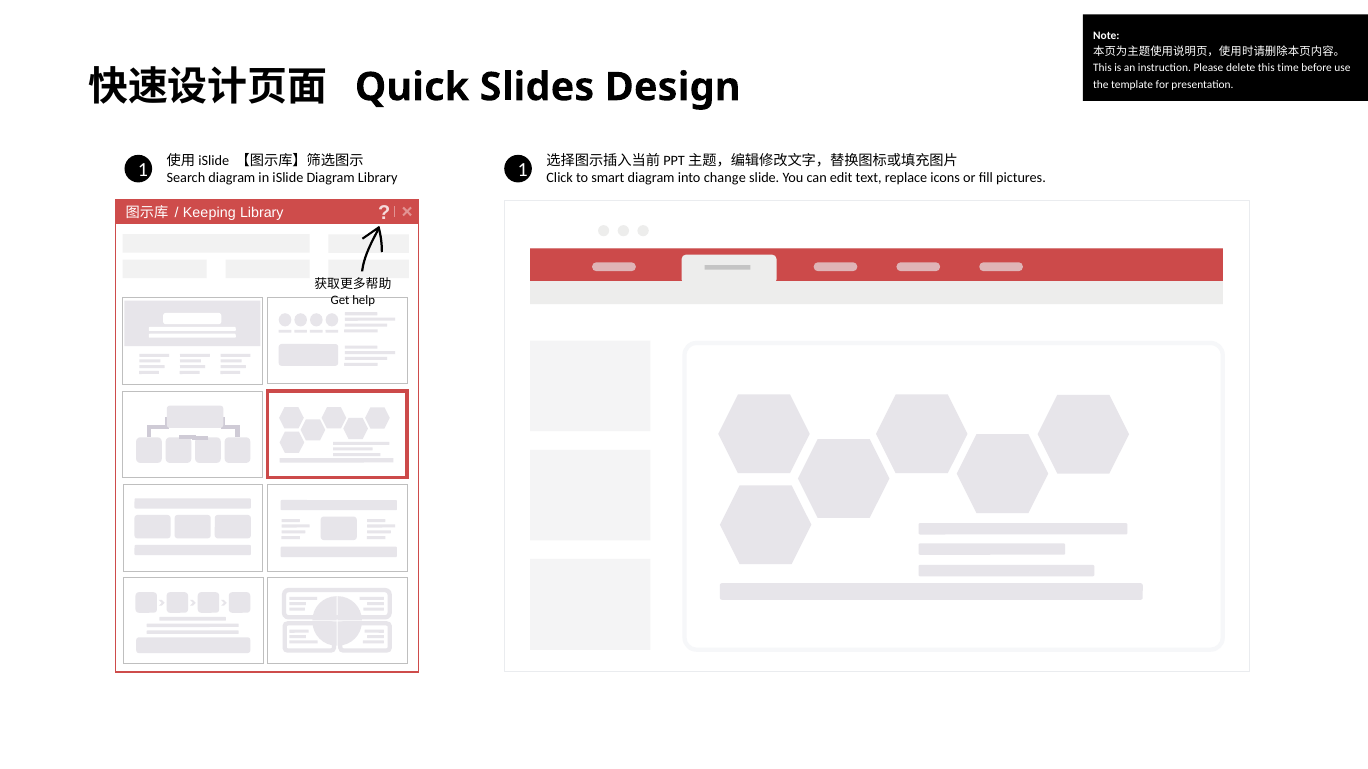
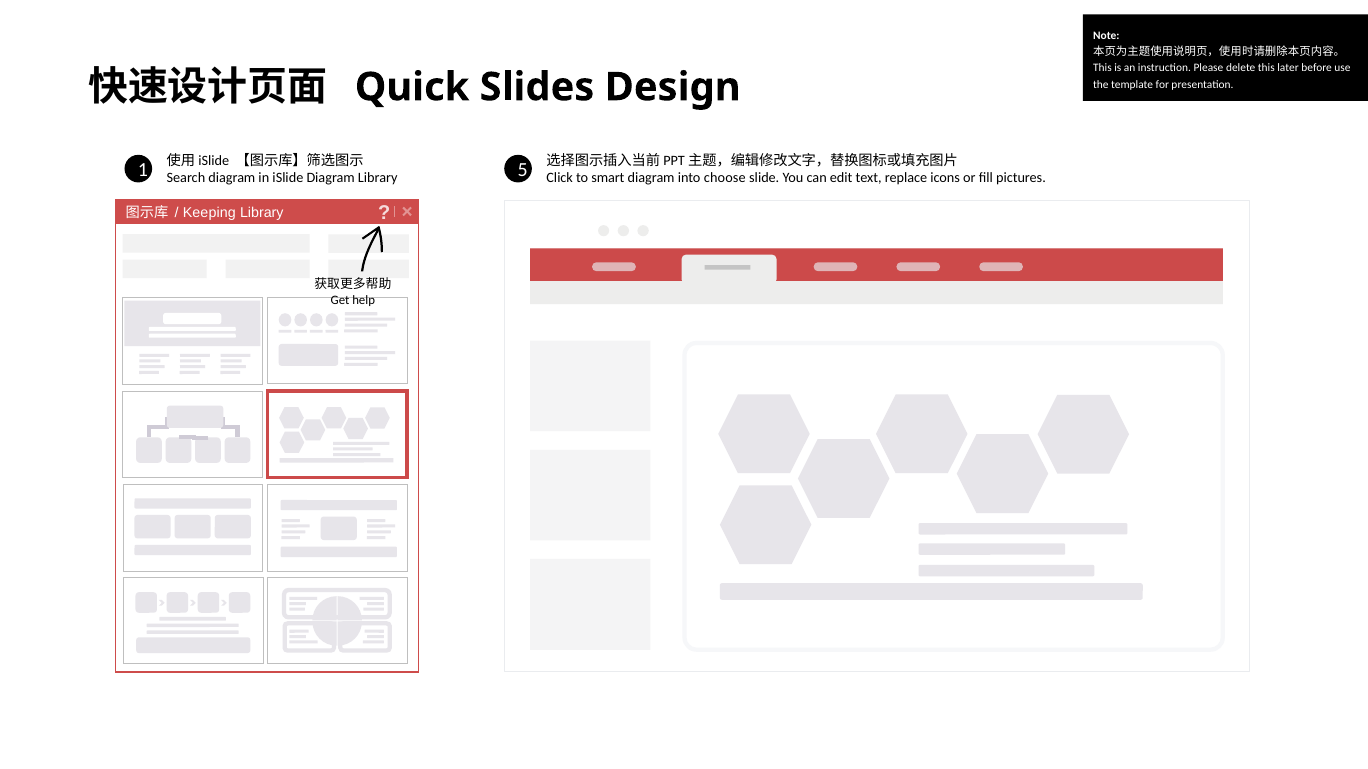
time: time -> later (1288, 68)
1 1: 1 -> 5 (523, 170)
change: change -> choose (725, 178)
